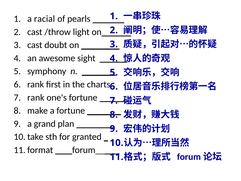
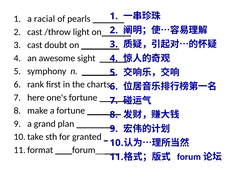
rank: rank -> here (36, 97)
